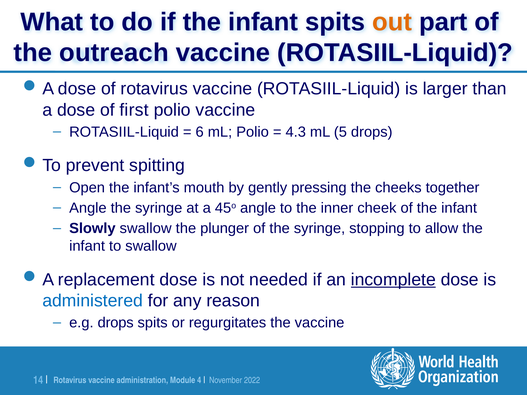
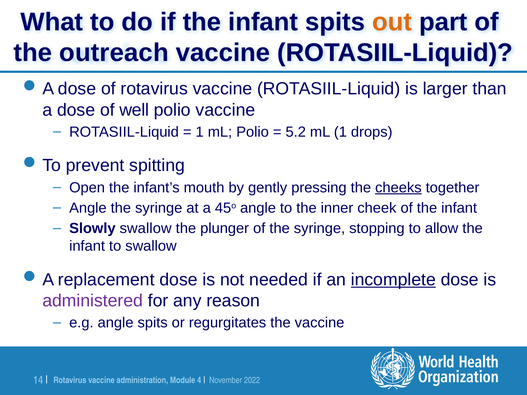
first: first -> well (134, 110)
6: 6 -> 1 (200, 132)
4.3: 4.3 -> 5.2 (296, 132)
mL 5: 5 -> 1 (340, 132)
cheeks underline: none -> present (398, 188)
administered colour: blue -> purple (93, 301)
e.g drops: drops -> angle (116, 323)
